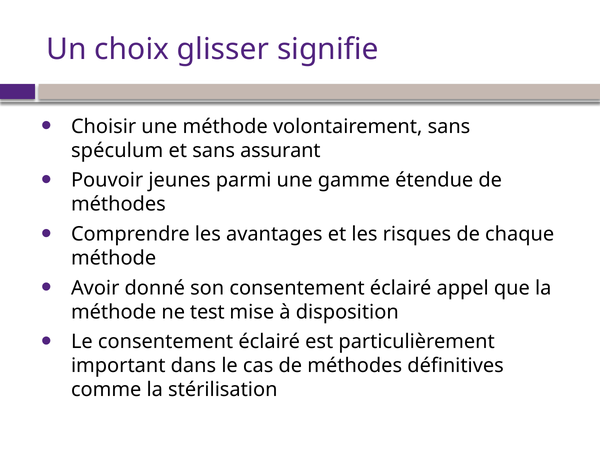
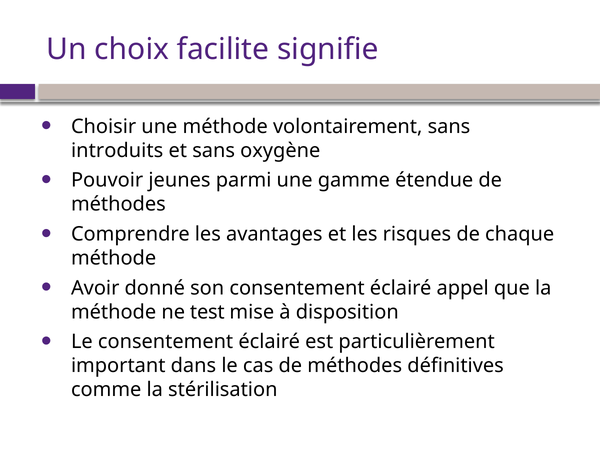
glisser: glisser -> facilite (223, 50)
spéculum: spéculum -> introduits (117, 150)
assurant: assurant -> oxygène (280, 150)
